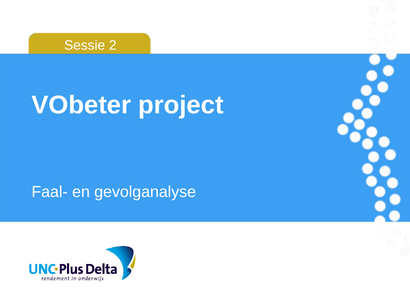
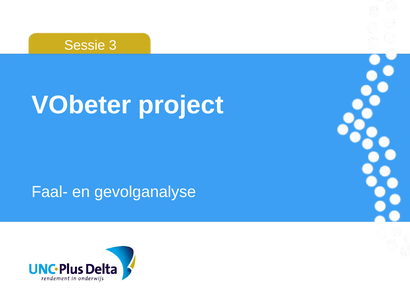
2: 2 -> 3 (113, 45)
